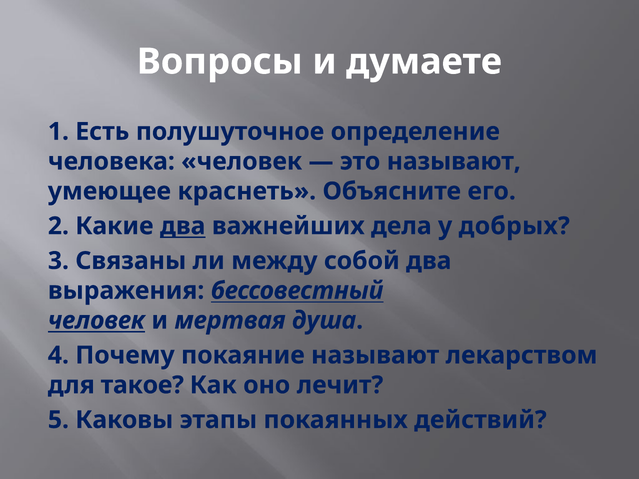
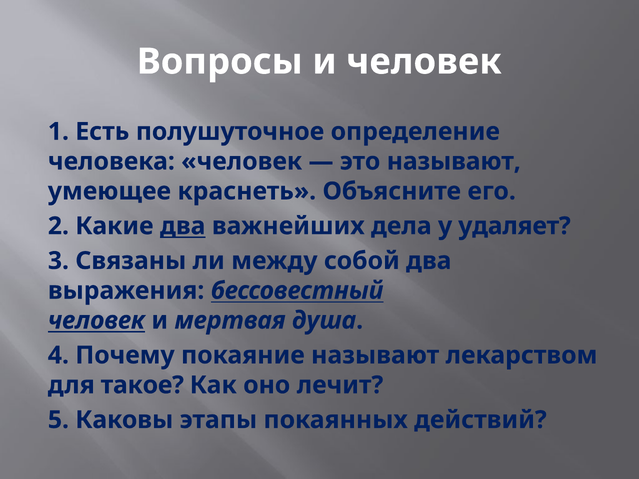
и думаете: думаете -> человек (424, 62)
добрых: добрых -> удаляет (514, 226)
